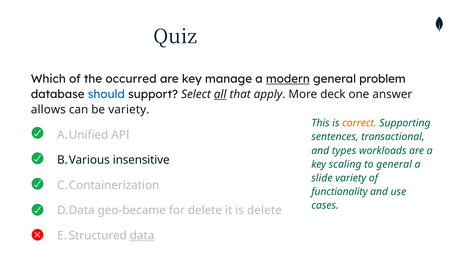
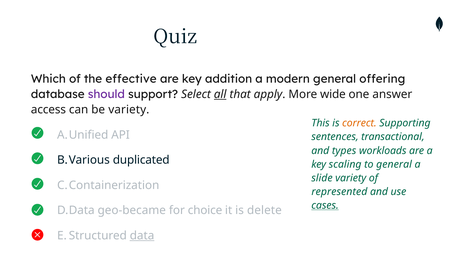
occurred: occurred -> effective (131, 79)
manage: manage -> addition (229, 79)
modern underline: present -> none (288, 79)
problem: problem -> offering (382, 79)
should colour: blue -> purple (106, 94)
deck: deck -> wide (333, 94)
allows: allows -> access (48, 110)
insensitive: insensitive -> duplicated (141, 160)
functionality: functionality -> represented (339, 191)
cases underline: none -> present (325, 205)
for delete: delete -> choice (205, 210)
